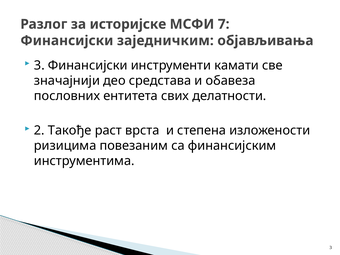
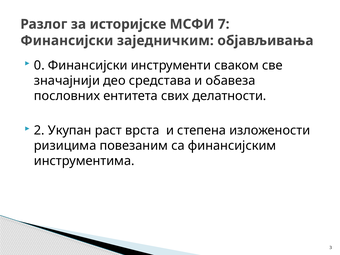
3: 3 -> 0 (39, 65)
камати: камати -> сваком (237, 65)
Такође: Такође -> Укупан (70, 130)
